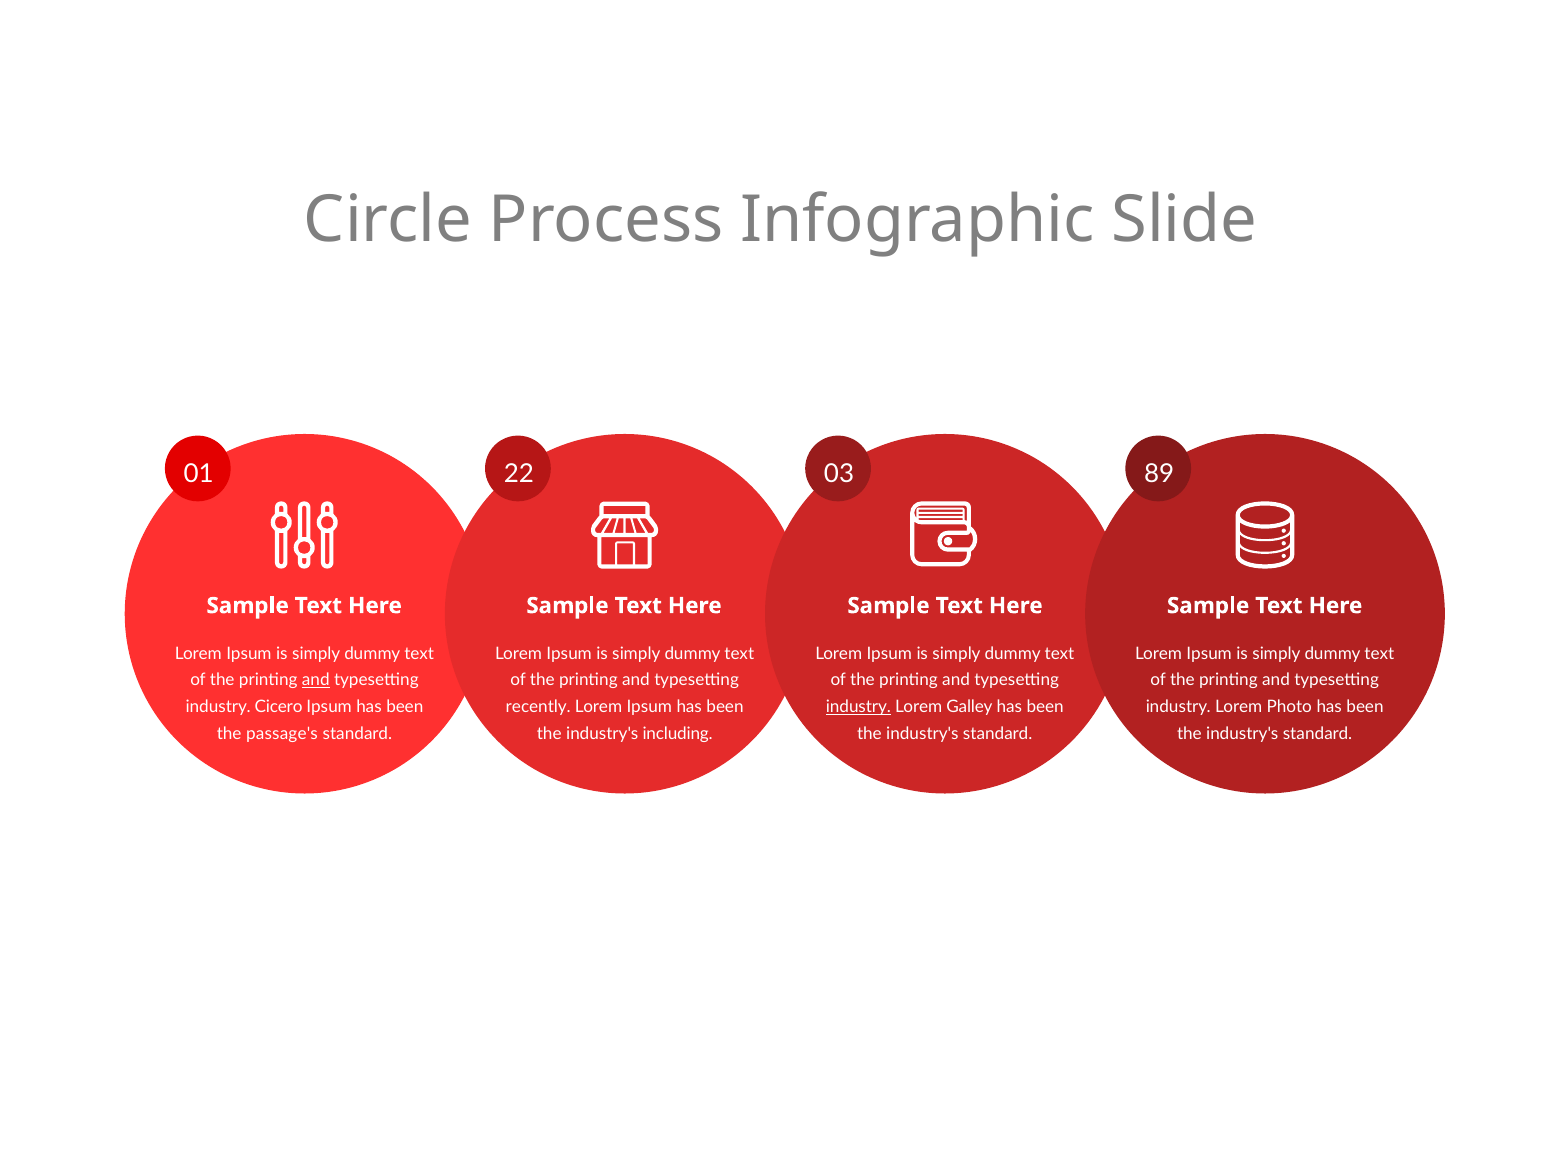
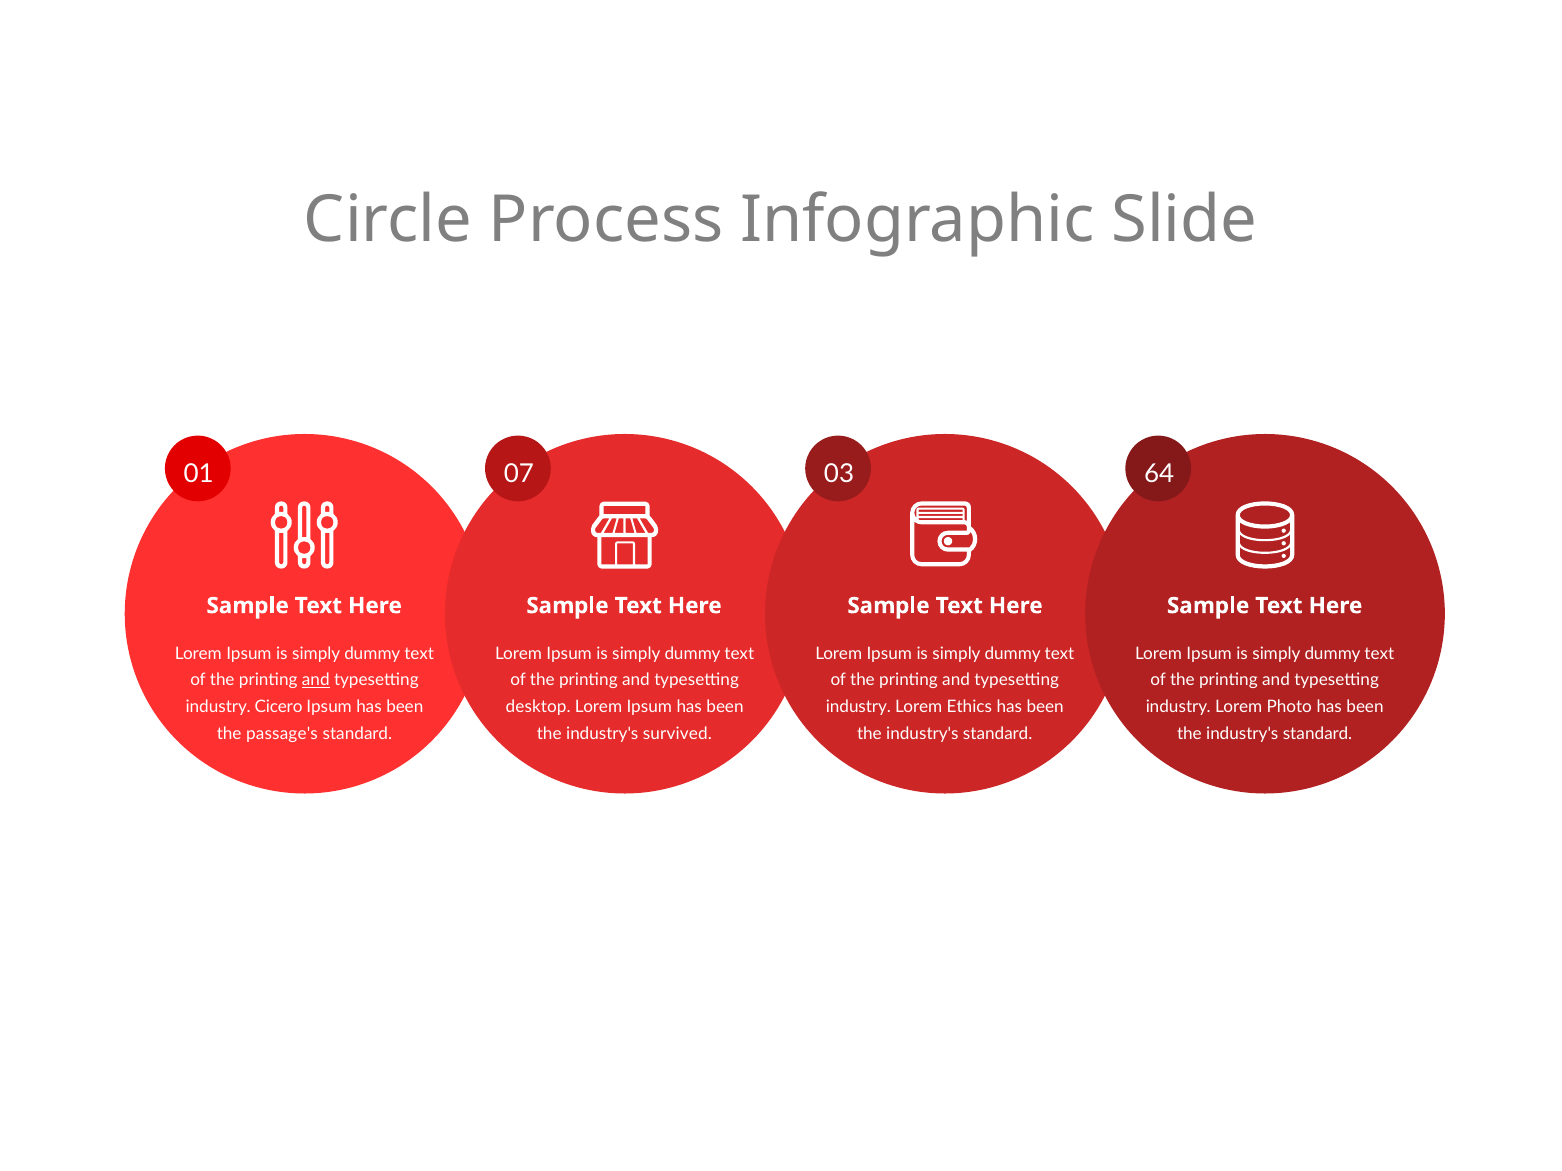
22: 22 -> 07 (519, 474)
89: 89 -> 64 (1159, 474)
recently: recently -> desktop (538, 707)
industry underline: present -> none (858, 707)
Galley: Galley -> Ethics (969, 707)
including: including -> survived (677, 734)
